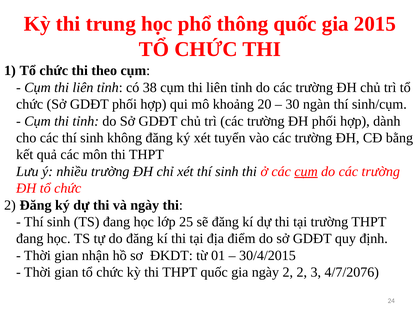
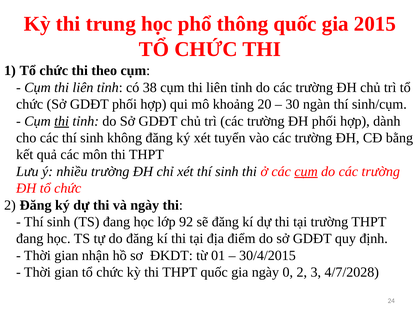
thi underline: none -> present (62, 121)
25: 25 -> 92 (186, 222)
ngày 2: 2 -> 0 (288, 272)
4/7/2076: 4/7/2076 -> 4/7/2028 (352, 272)
